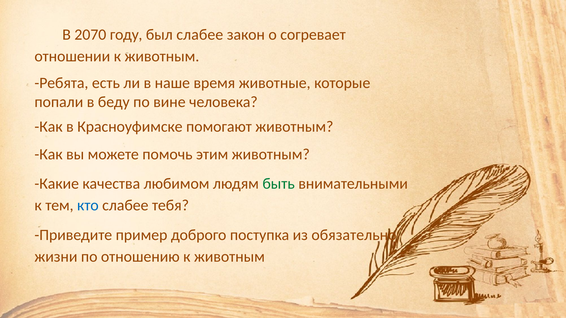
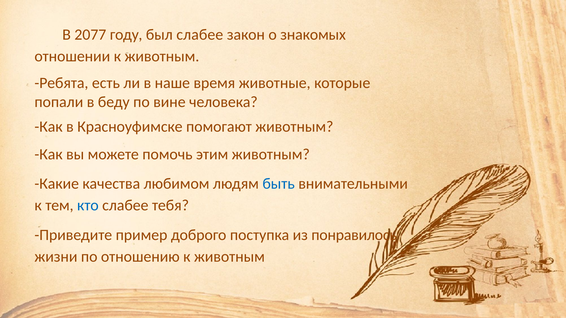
2070: 2070 -> 2077 (90, 35)
согревает: согревает -> знакомых (313, 35)
быть colour: green -> blue (279, 184)
обязательно: обязательно -> понравилось (354, 235)
